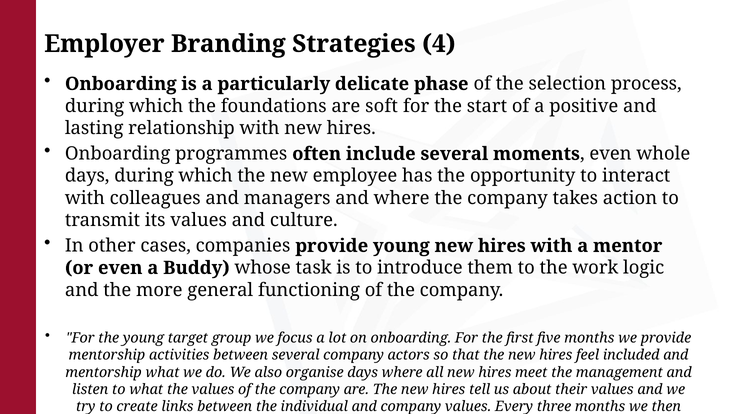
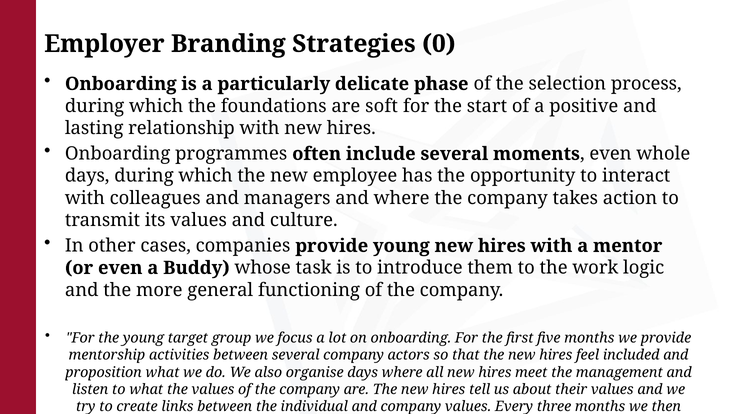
4: 4 -> 0 (439, 44)
mentorship: mentorship -> proposition (104, 373)
